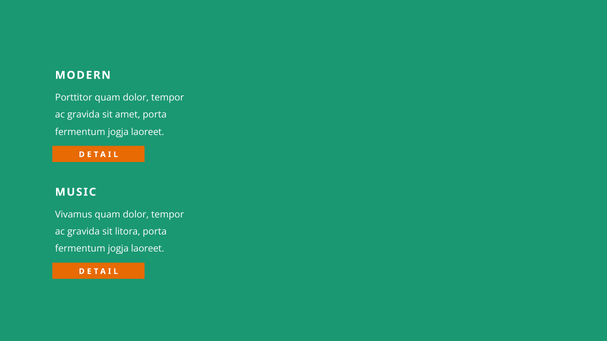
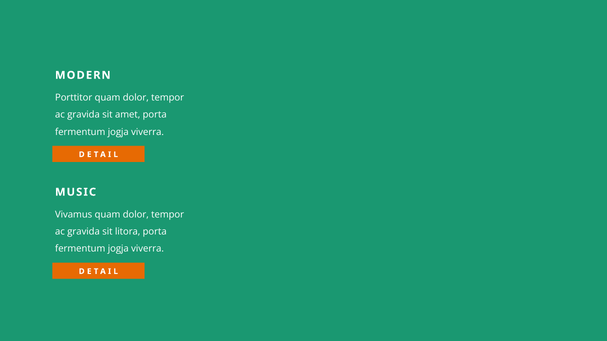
laoreet: laoreet -> viverra (148, 132)
laoreet: laoreet -> viverra (148, 249)
